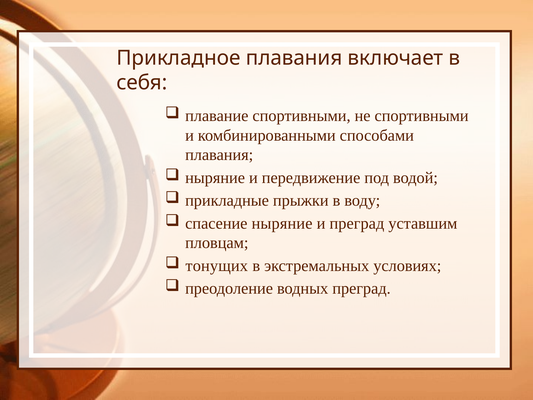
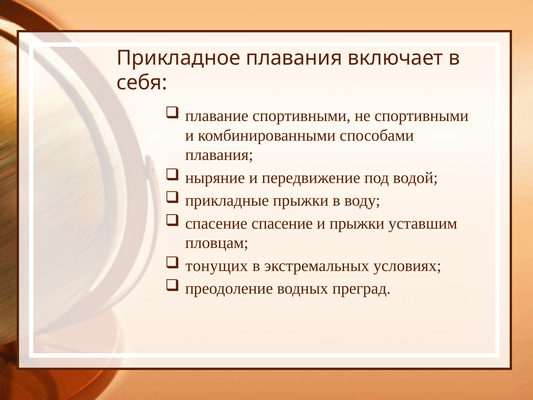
спасение ныряние: ныряние -> спасение (282, 223)
и преград: преград -> прыжки (357, 223)
